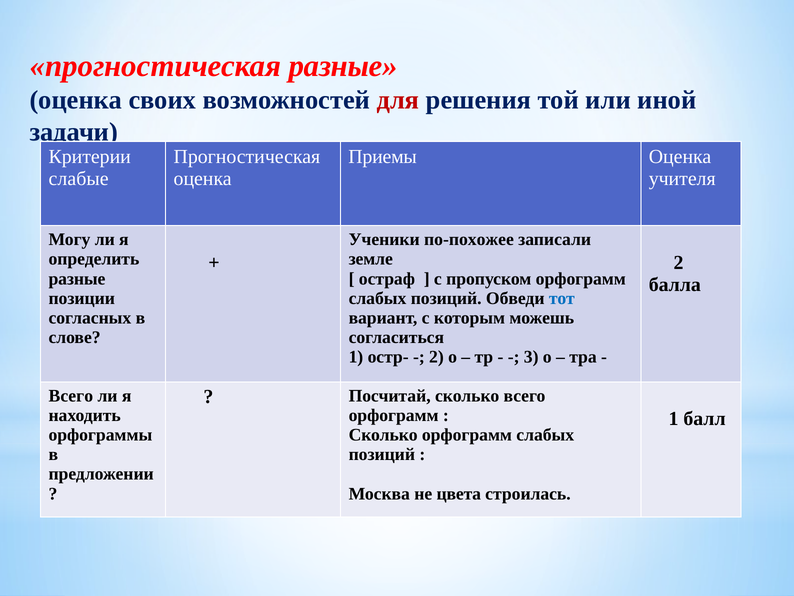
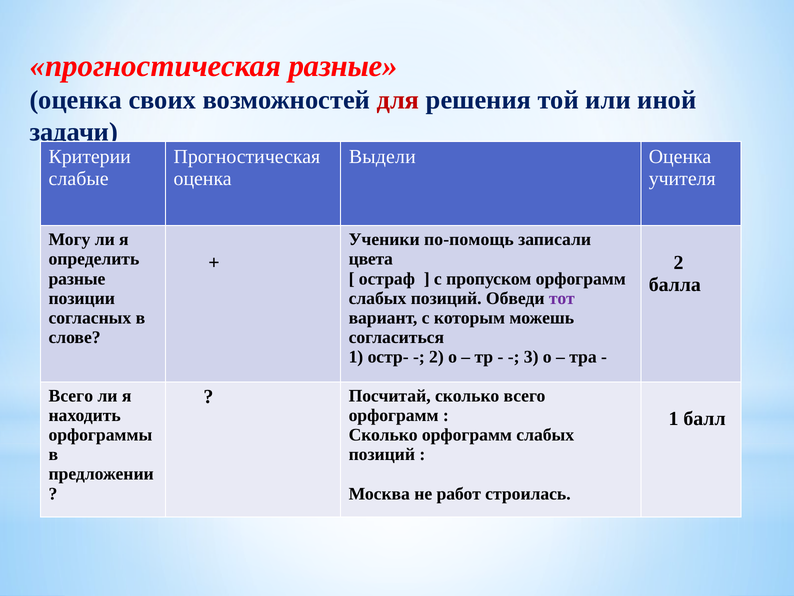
Приемы: Приемы -> Выдели (382, 157)
по-похожее: по-похожее -> по-помощь (469, 239)
земле: земле -> цвета (371, 259)
тот colour: blue -> purple (562, 298)
цвета: цвета -> работ (459, 493)
